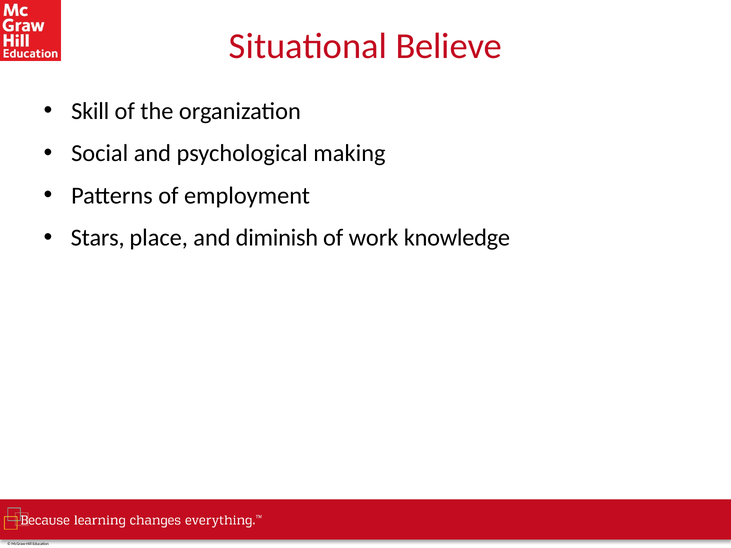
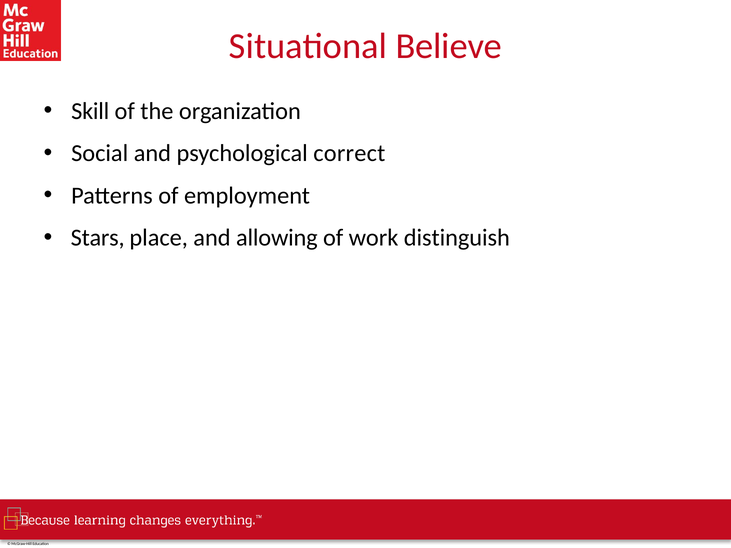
making: making -> correct (349, 154)
diminish: diminish -> allowing (277, 238)
knowledge: knowledge -> distinguish (457, 238)
